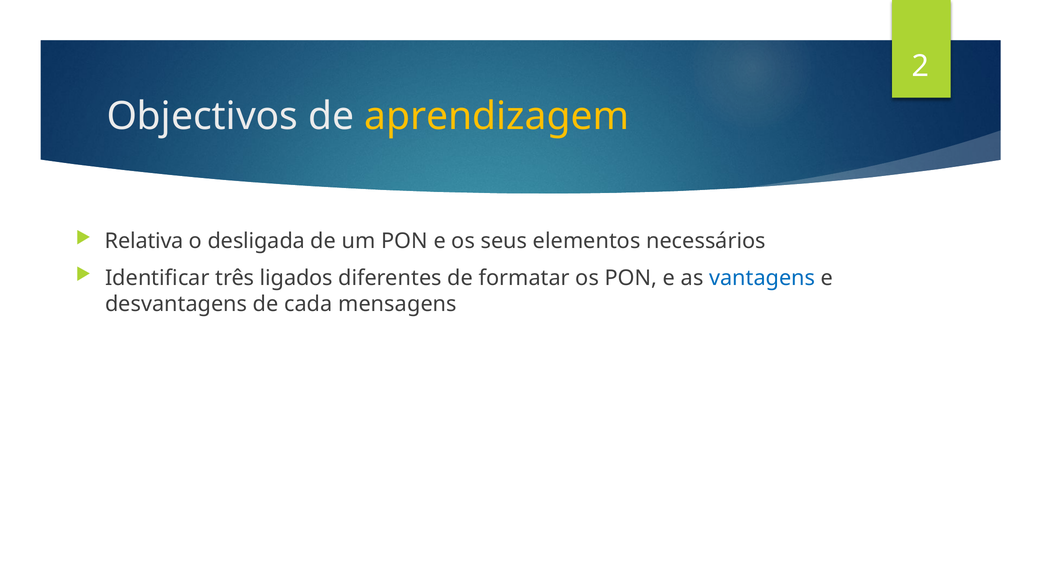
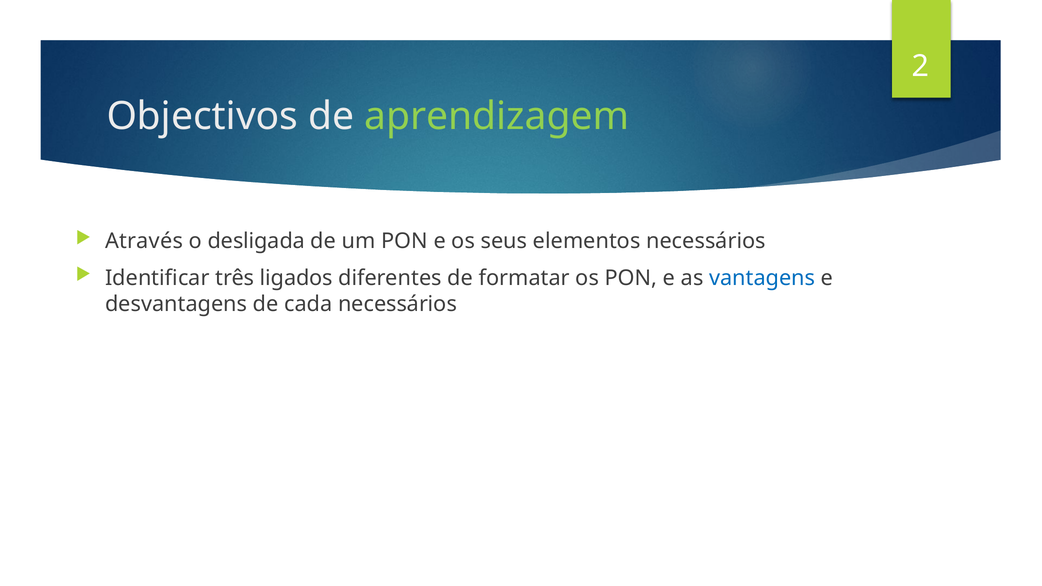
aprendizagem colour: yellow -> light green (497, 116)
Relativa: Relativa -> Através (144, 241)
cada mensagens: mensagens -> necessários (398, 304)
